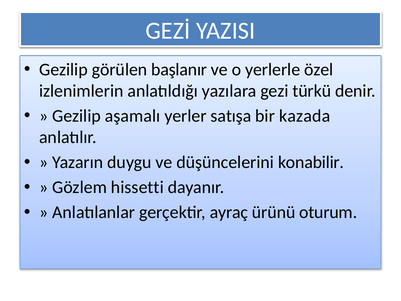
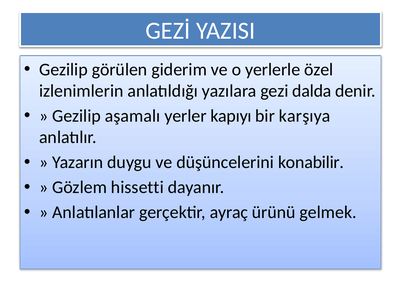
başlanır: başlanır -> giderim (179, 70)
türkü: türkü -> dalda (312, 91)
satışa: satışa -> kapıyı (231, 116)
kazada: kazada -> karşıya (305, 116)
oturum: oturum -> gelmek (328, 212)
